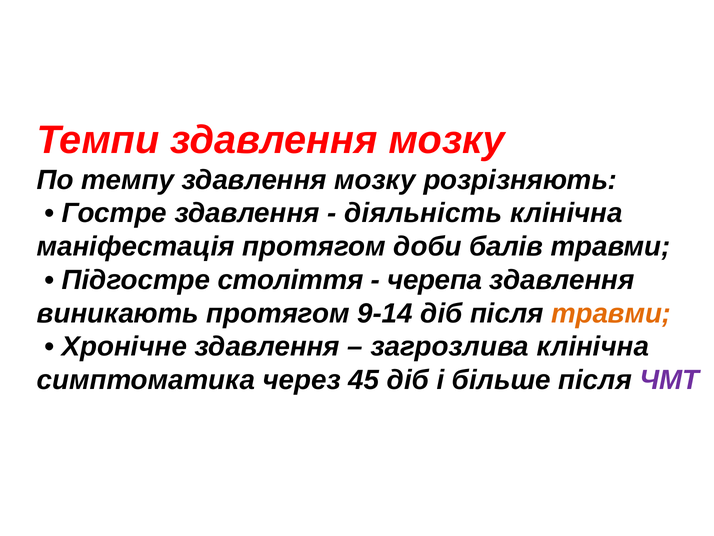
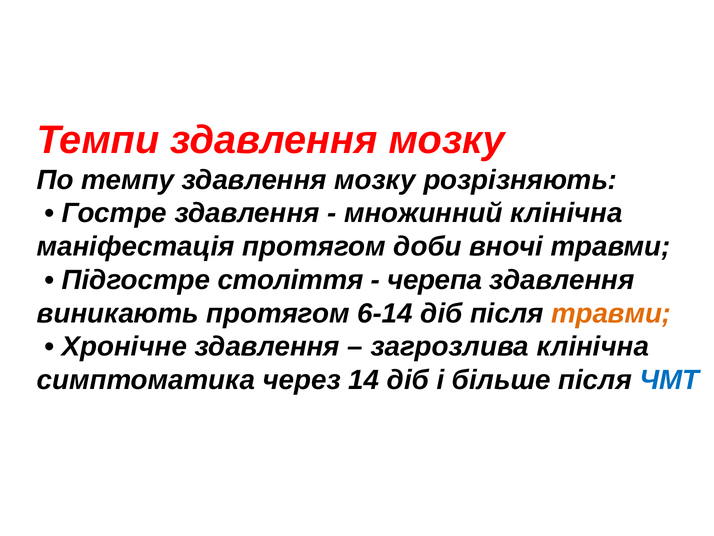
діяльність: діяльність -> множинний (423, 213)
балів: балів -> вночі (506, 246)
9-14: 9-14 -> 6-14 (385, 313)
45: 45 -> 14 (364, 380)
ЧМТ colour: purple -> blue (669, 380)
